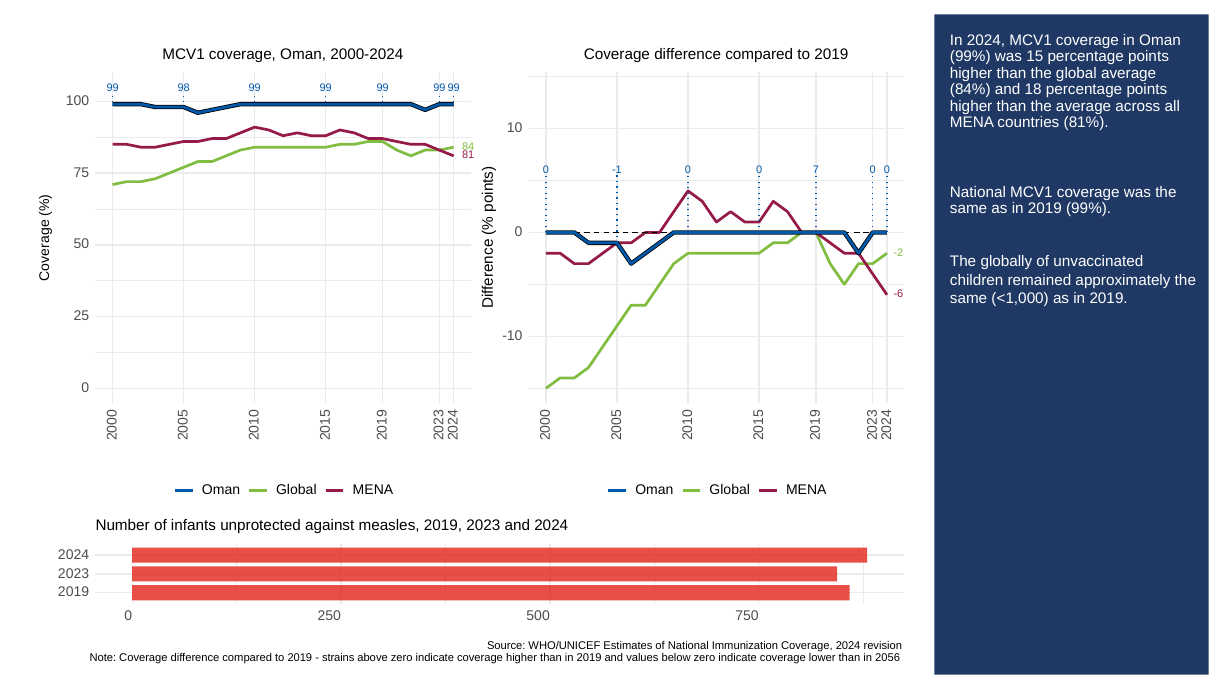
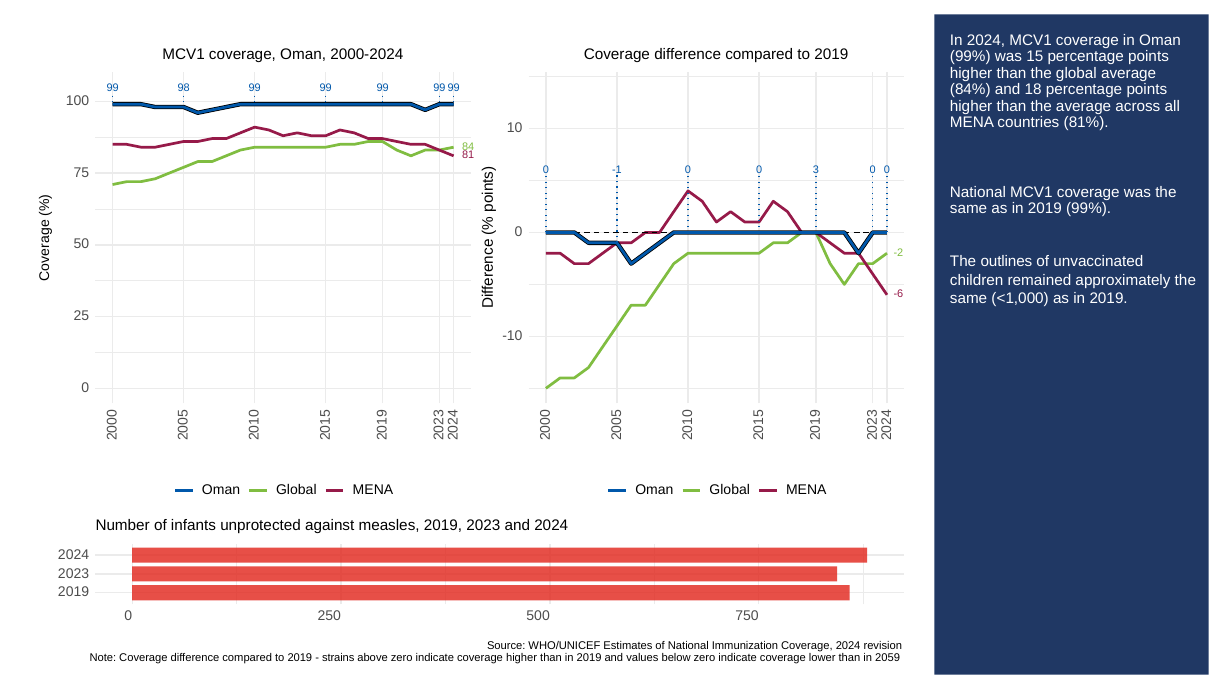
0 7: 7 -> 3 (816, 170)
globally: globally -> outlines (1006, 262)
2056: 2056 -> 2059 (888, 657)
